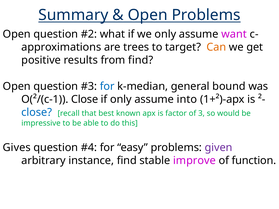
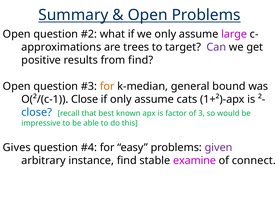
want: want -> large (234, 34)
Can colour: orange -> purple (216, 47)
for colour: blue -> orange (107, 86)
into: into -> cats (187, 99)
improve: improve -> examine (195, 161)
function: function -> connect (254, 161)
